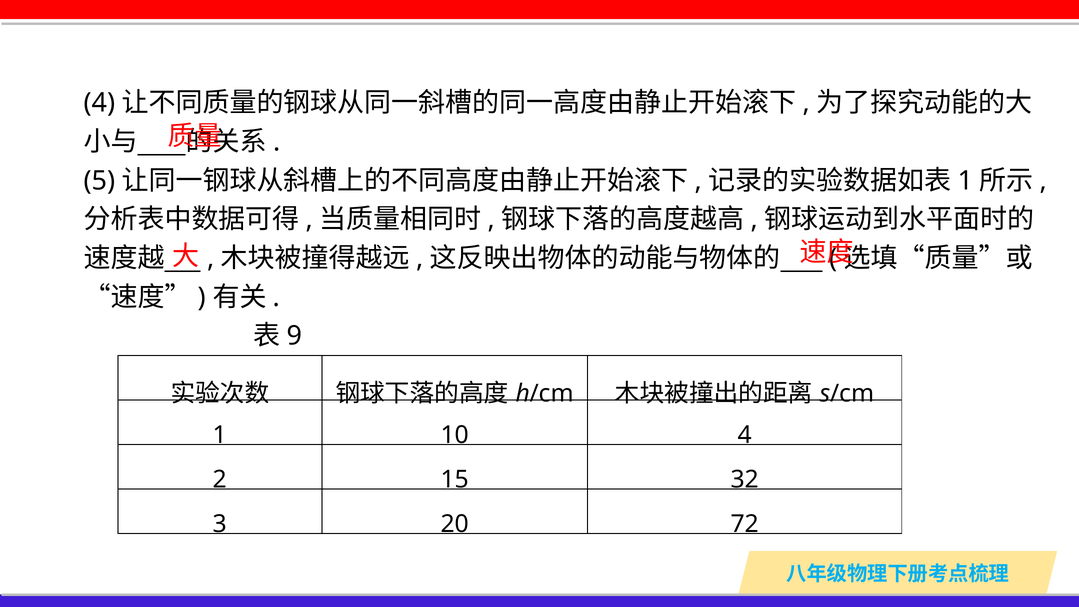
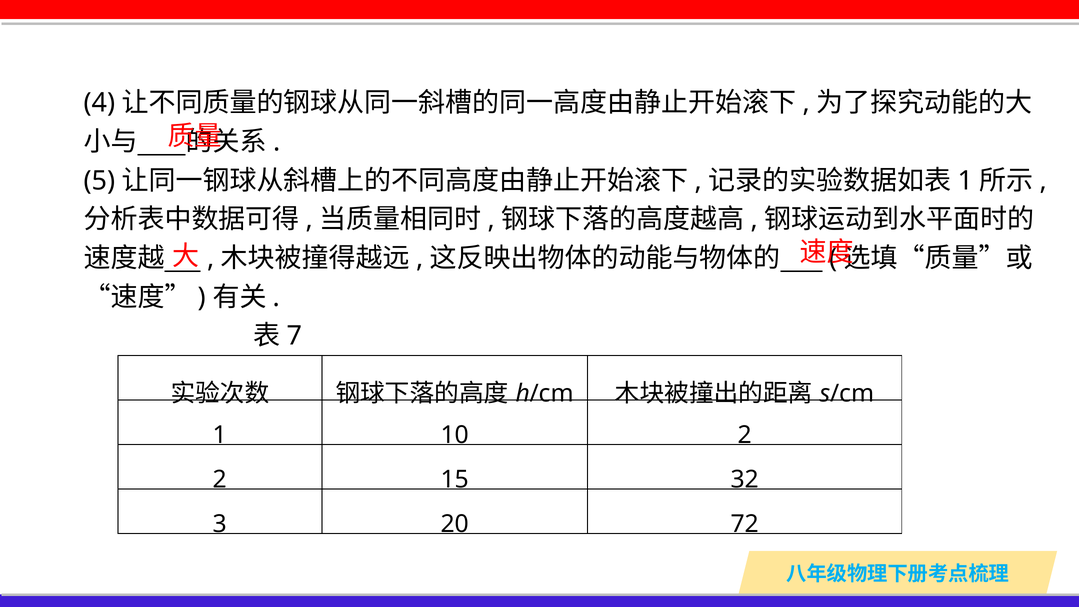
9: 9 -> 7 (294, 336)
10 4: 4 -> 2 (745, 435)
